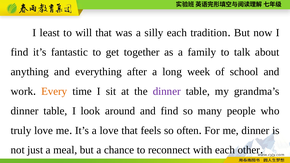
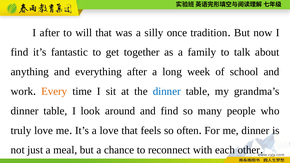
I least: least -> after (50, 33)
silly each: each -> once (177, 33)
dinner colour: purple -> blue (167, 91)
